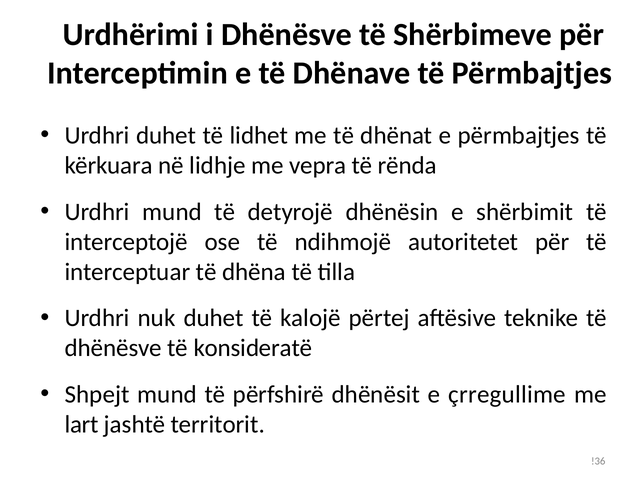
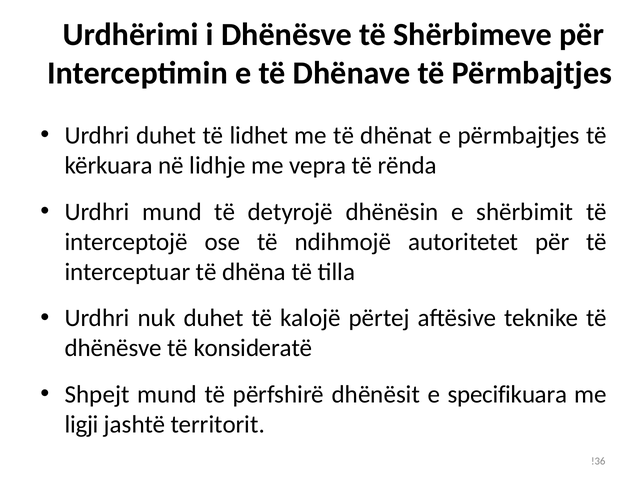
çrregullime: çrregullime -> specifikuara (507, 394)
lart: lart -> ligji (82, 424)
